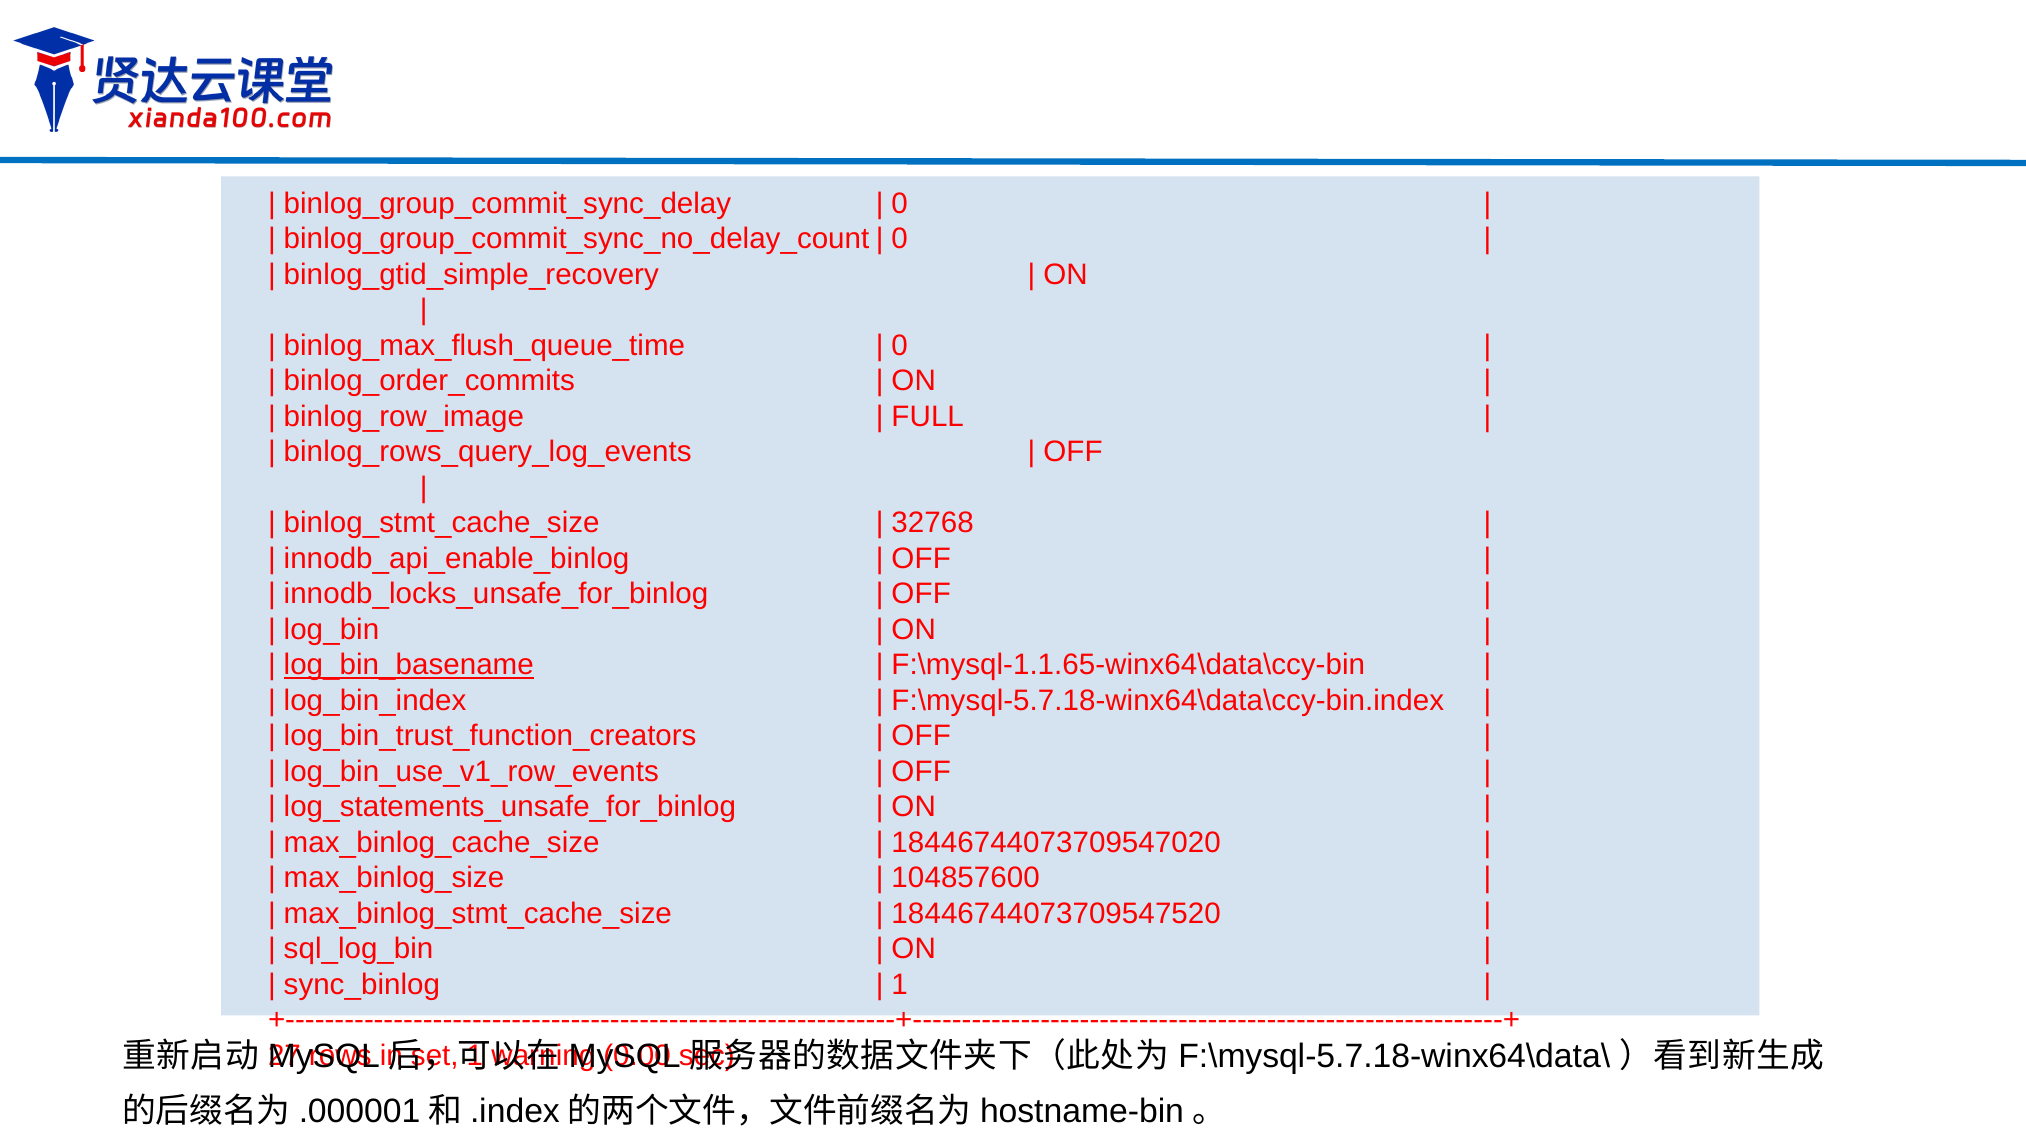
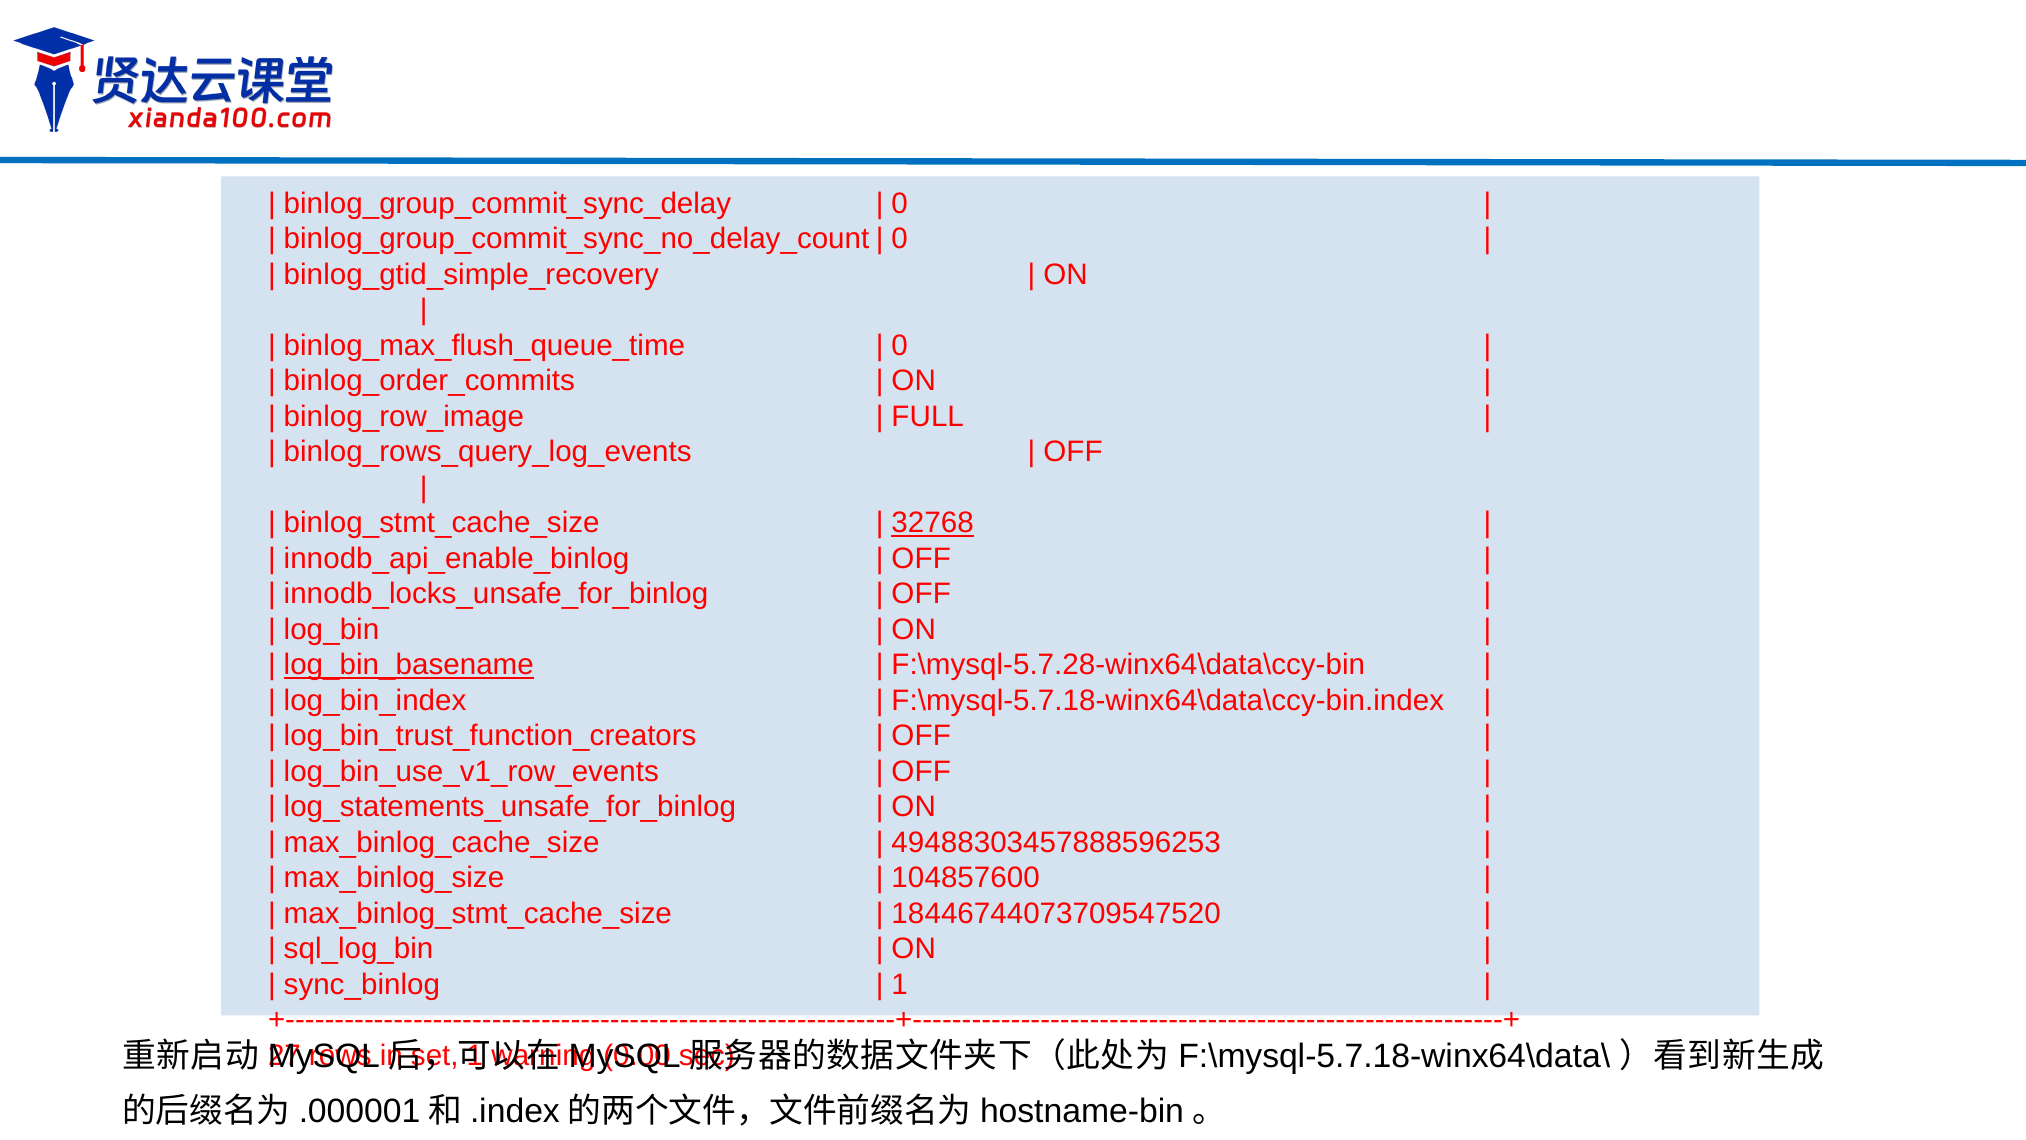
32768 underline: none -> present (933, 523)
F:\mysql-1.1.65-winx64\data\ccy-bin: F:\mysql-1.1.65-winx64\data\ccy-bin -> F:\mysql-5.7.28-winx64\data\ccy-bin (1128, 665)
18446744073709547020: 18446744073709547020 -> 49488303457888596253 (1056, 842)
